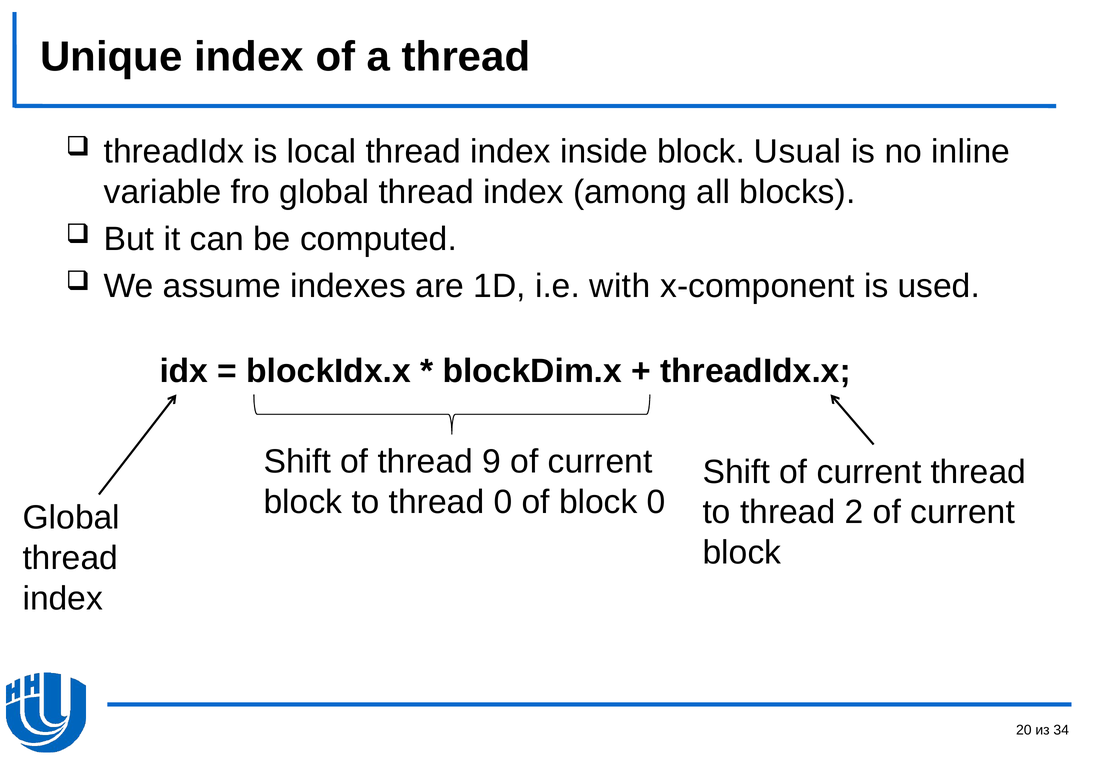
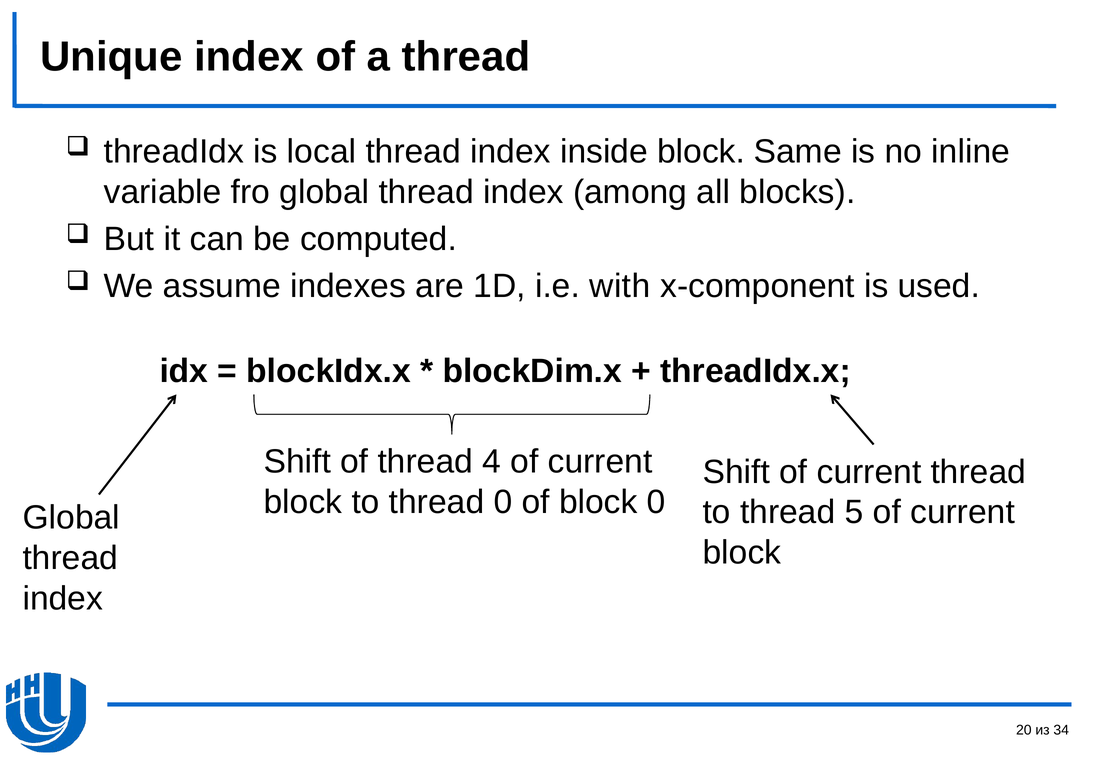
Usual: Usual -> Same (798, 152)
9: 9 -> 4 (492, 462)
2: 2 -> 5 (854, 512)
